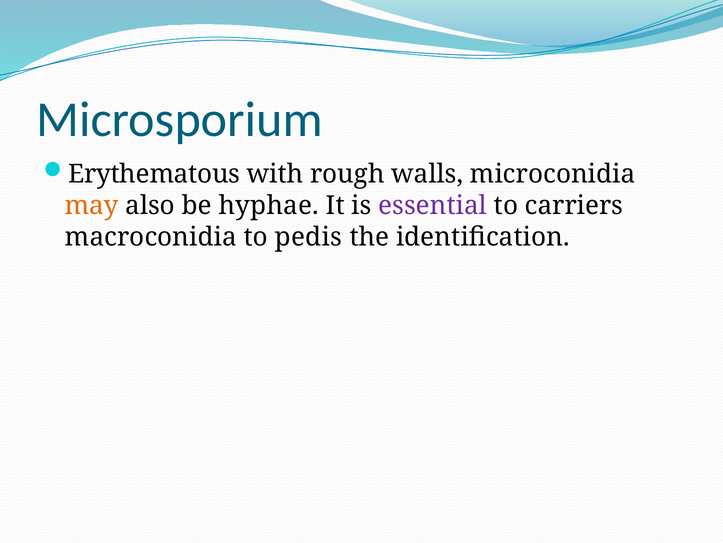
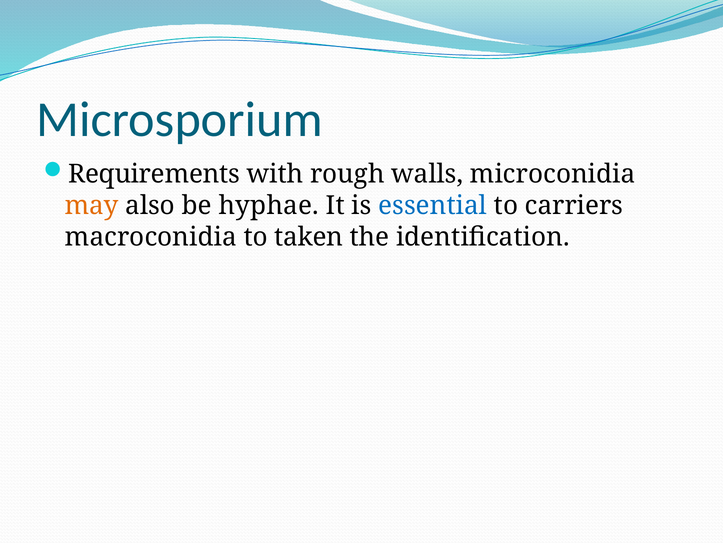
Erythematous: Erythematous -> Requirements (154, 174)
essential colour: purple -> blue (433, 205)
pedis: pedis -> taken (309, 237)
